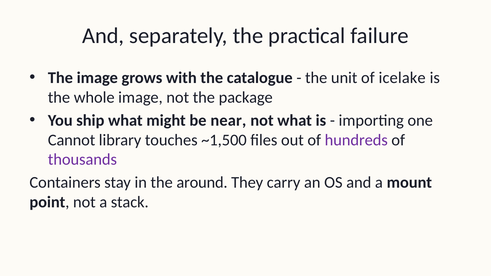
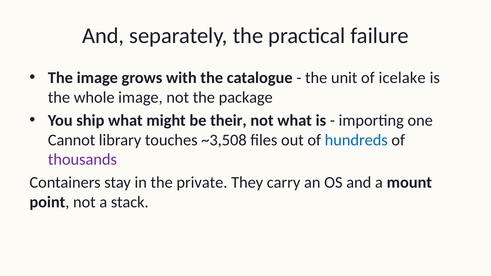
near: near -> their (228, 120)
~1,500: ~1,500 -> ~3,508 (224, 140)
hundreds colour: purple -> blue (356, 140)
around: around -> private (202, 183)
